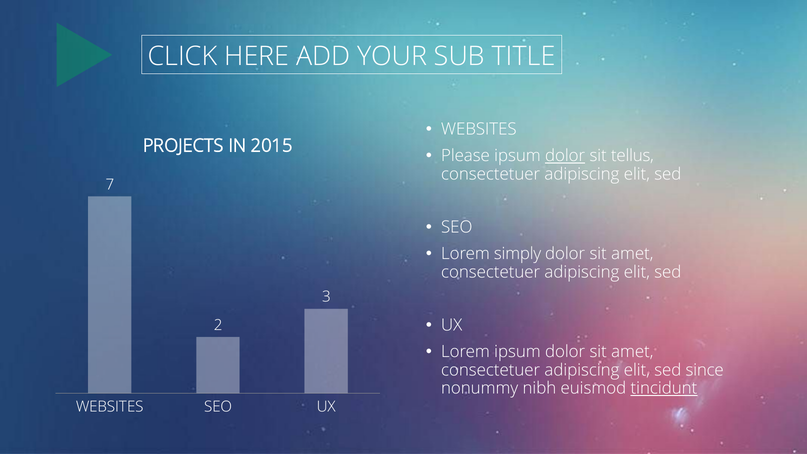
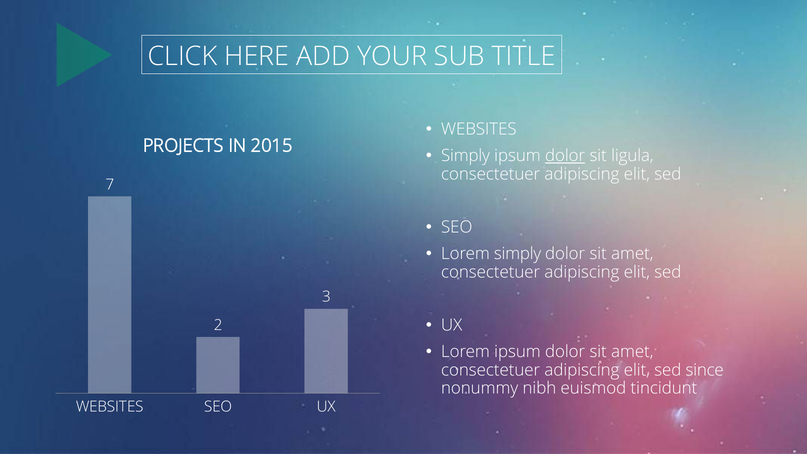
Please: Please -> Simply (465, 156)
tellus: tellus -> ligula (632, 156)
tincidunt underline: present -> none (664, 388)
